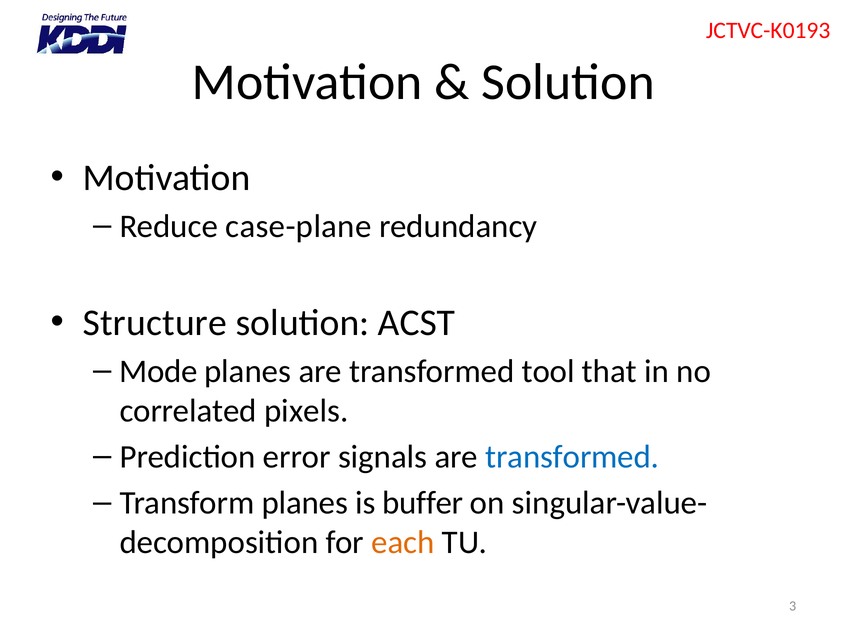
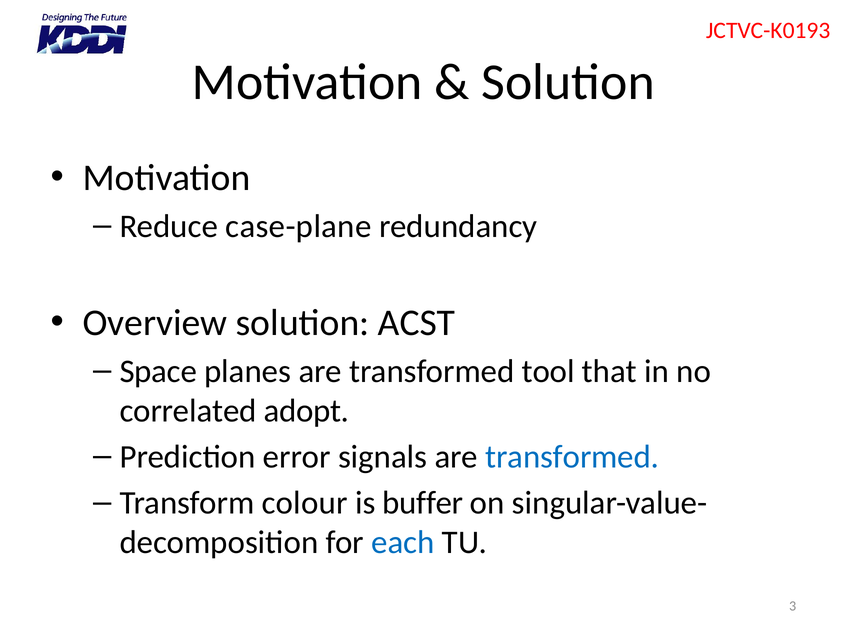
Structure: Structure -> Overview (155, 323)
Mode: Mode -> Space (158, 371)
pixels: pixels -> adopt (306, 411)
Transform planes: planes -> colour (305, 503)
each colour: orange -> blue (403, 543)
